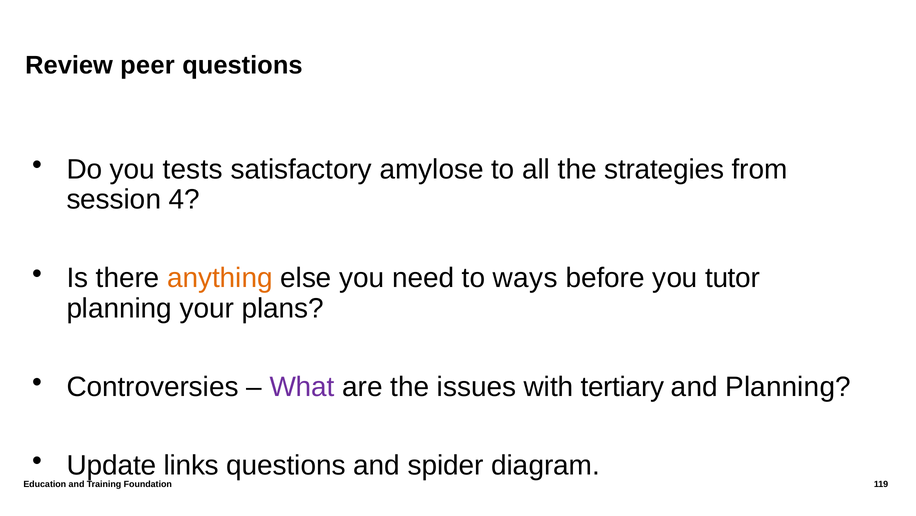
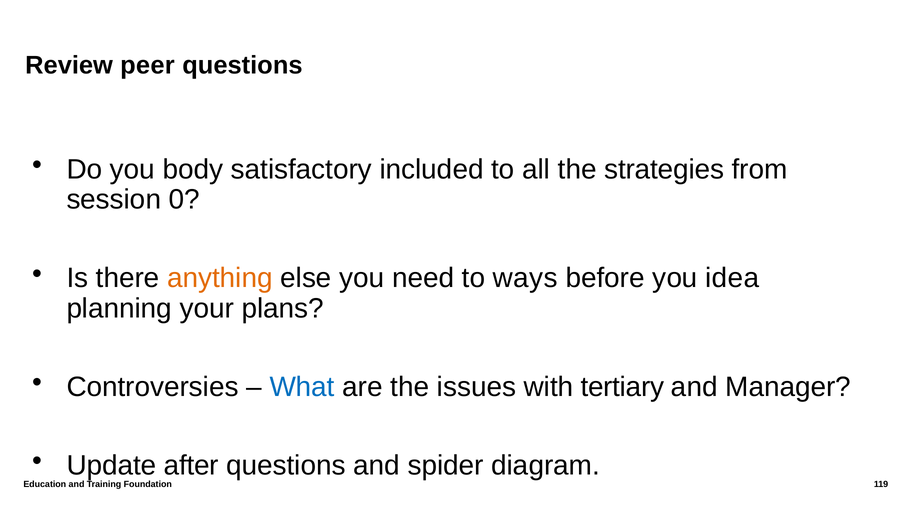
tests: tests -> body (193, 169)
amylose: amylose -> included (432, 169)
4: 4 -> 0 (184, 199)
tutor: tutor -> idea (732, 278)
What colour: purple -> blue (302, 386)
and Planning: Planning -> Manager (788, 386)
links: links -> after (191, 465)
